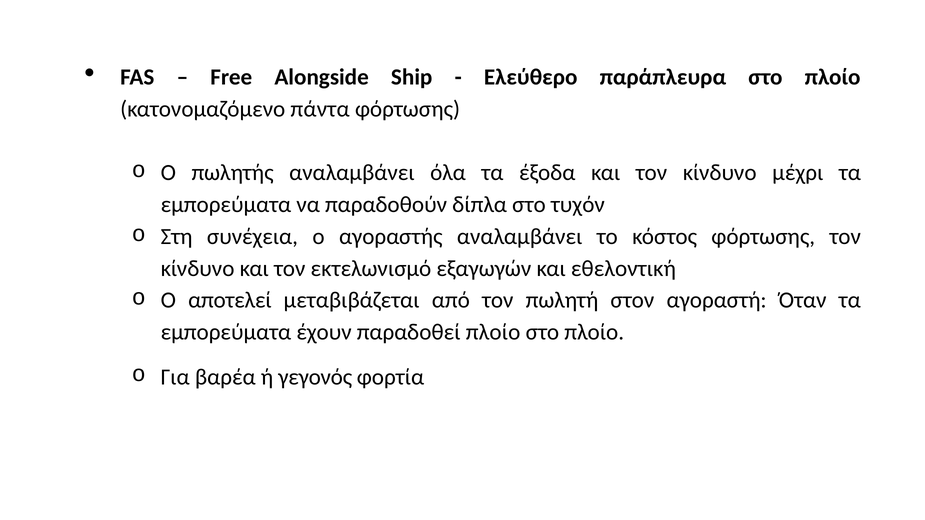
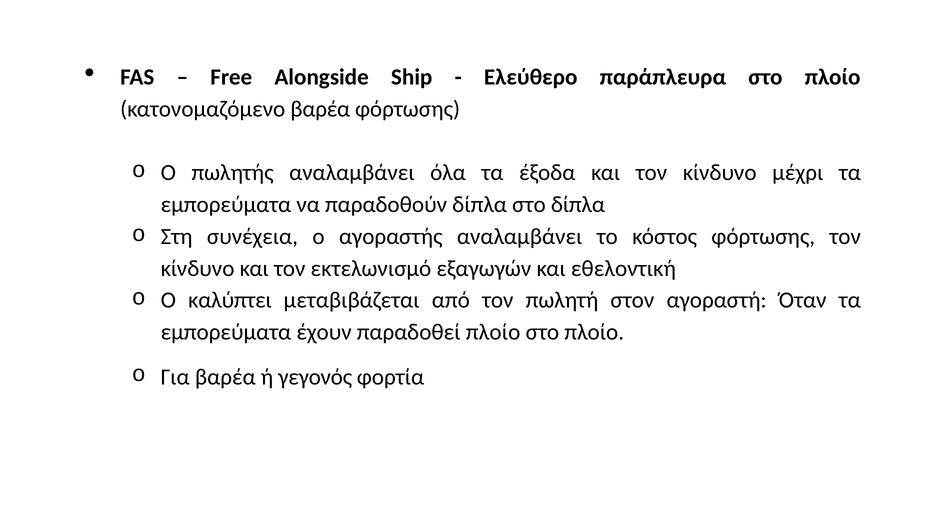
κατονομαζόμενο πάντα: πάντα -> βαρέα (320, 109)
στο τυχόν: τυχόν -> δίπλα (578, 205)
αποτελεί: αποτελεί -> καλύπτει (230, 300)
